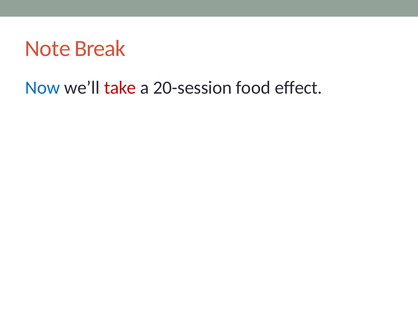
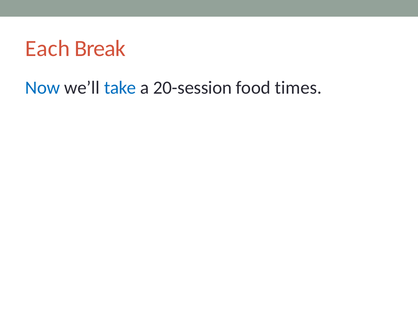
Note: Note -> Each (48, 49)
take colour: red -> blue (120, 88)
effect: effect -> times (298, 88)
